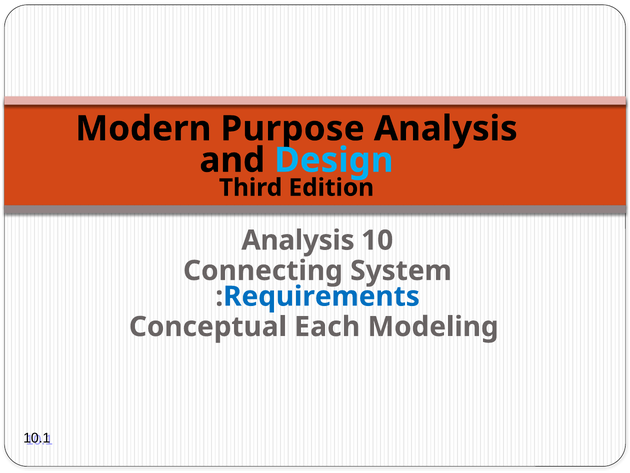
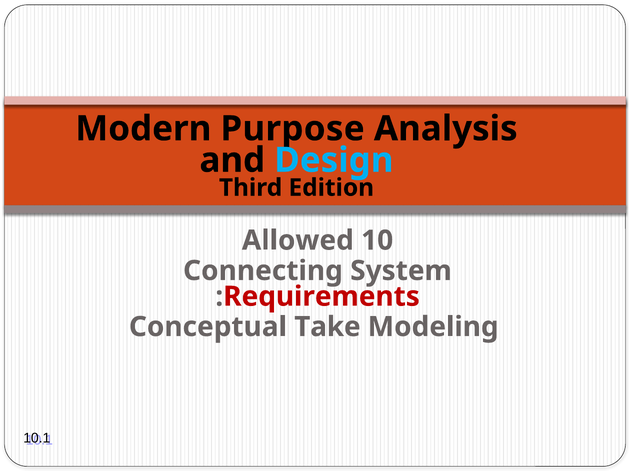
Analysis: Analysis -> Allowed (298, 240)
Requirements colour: blue -> red (322, 296)
Each: Each -> Take (327, 326)
